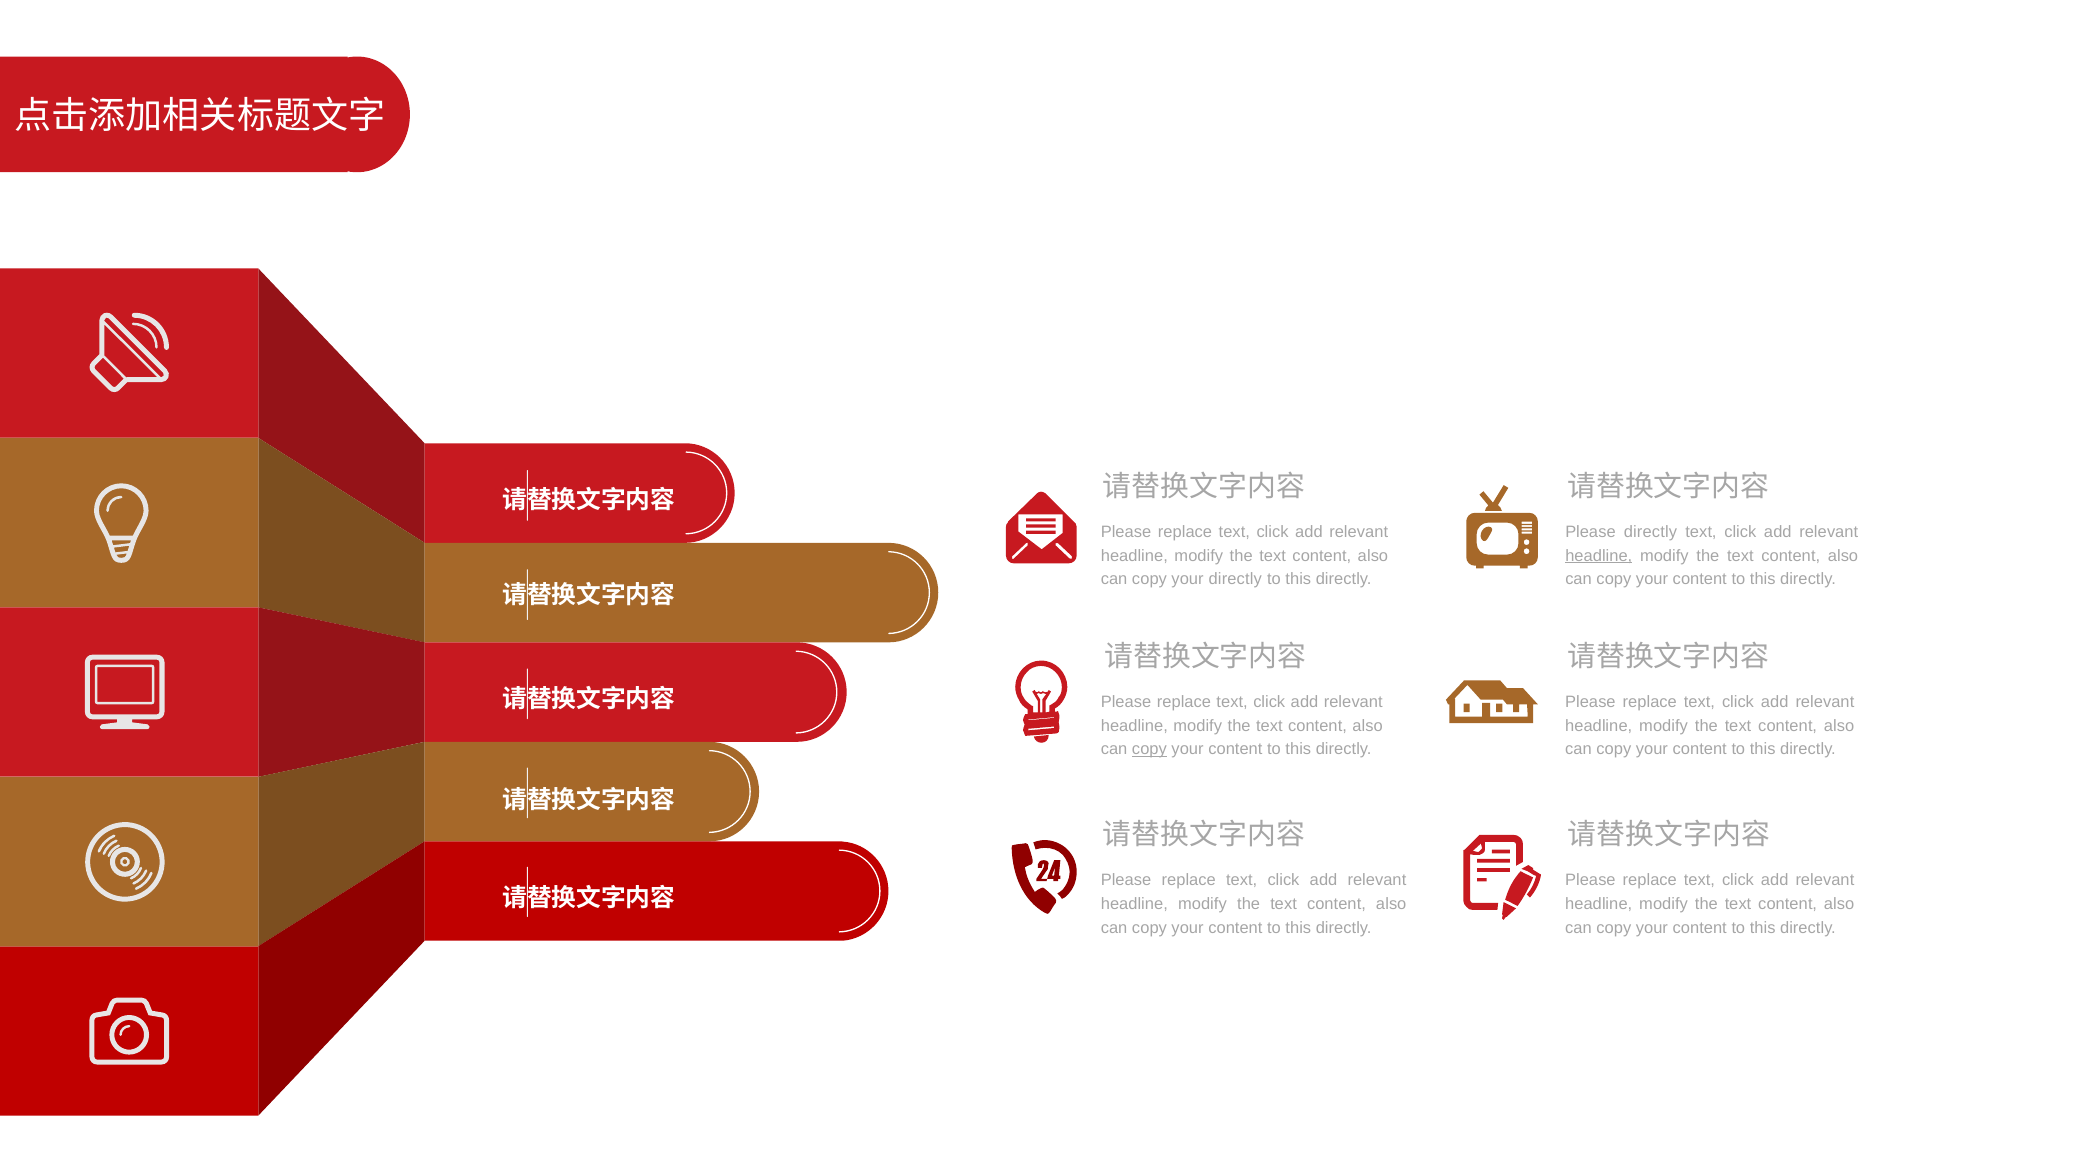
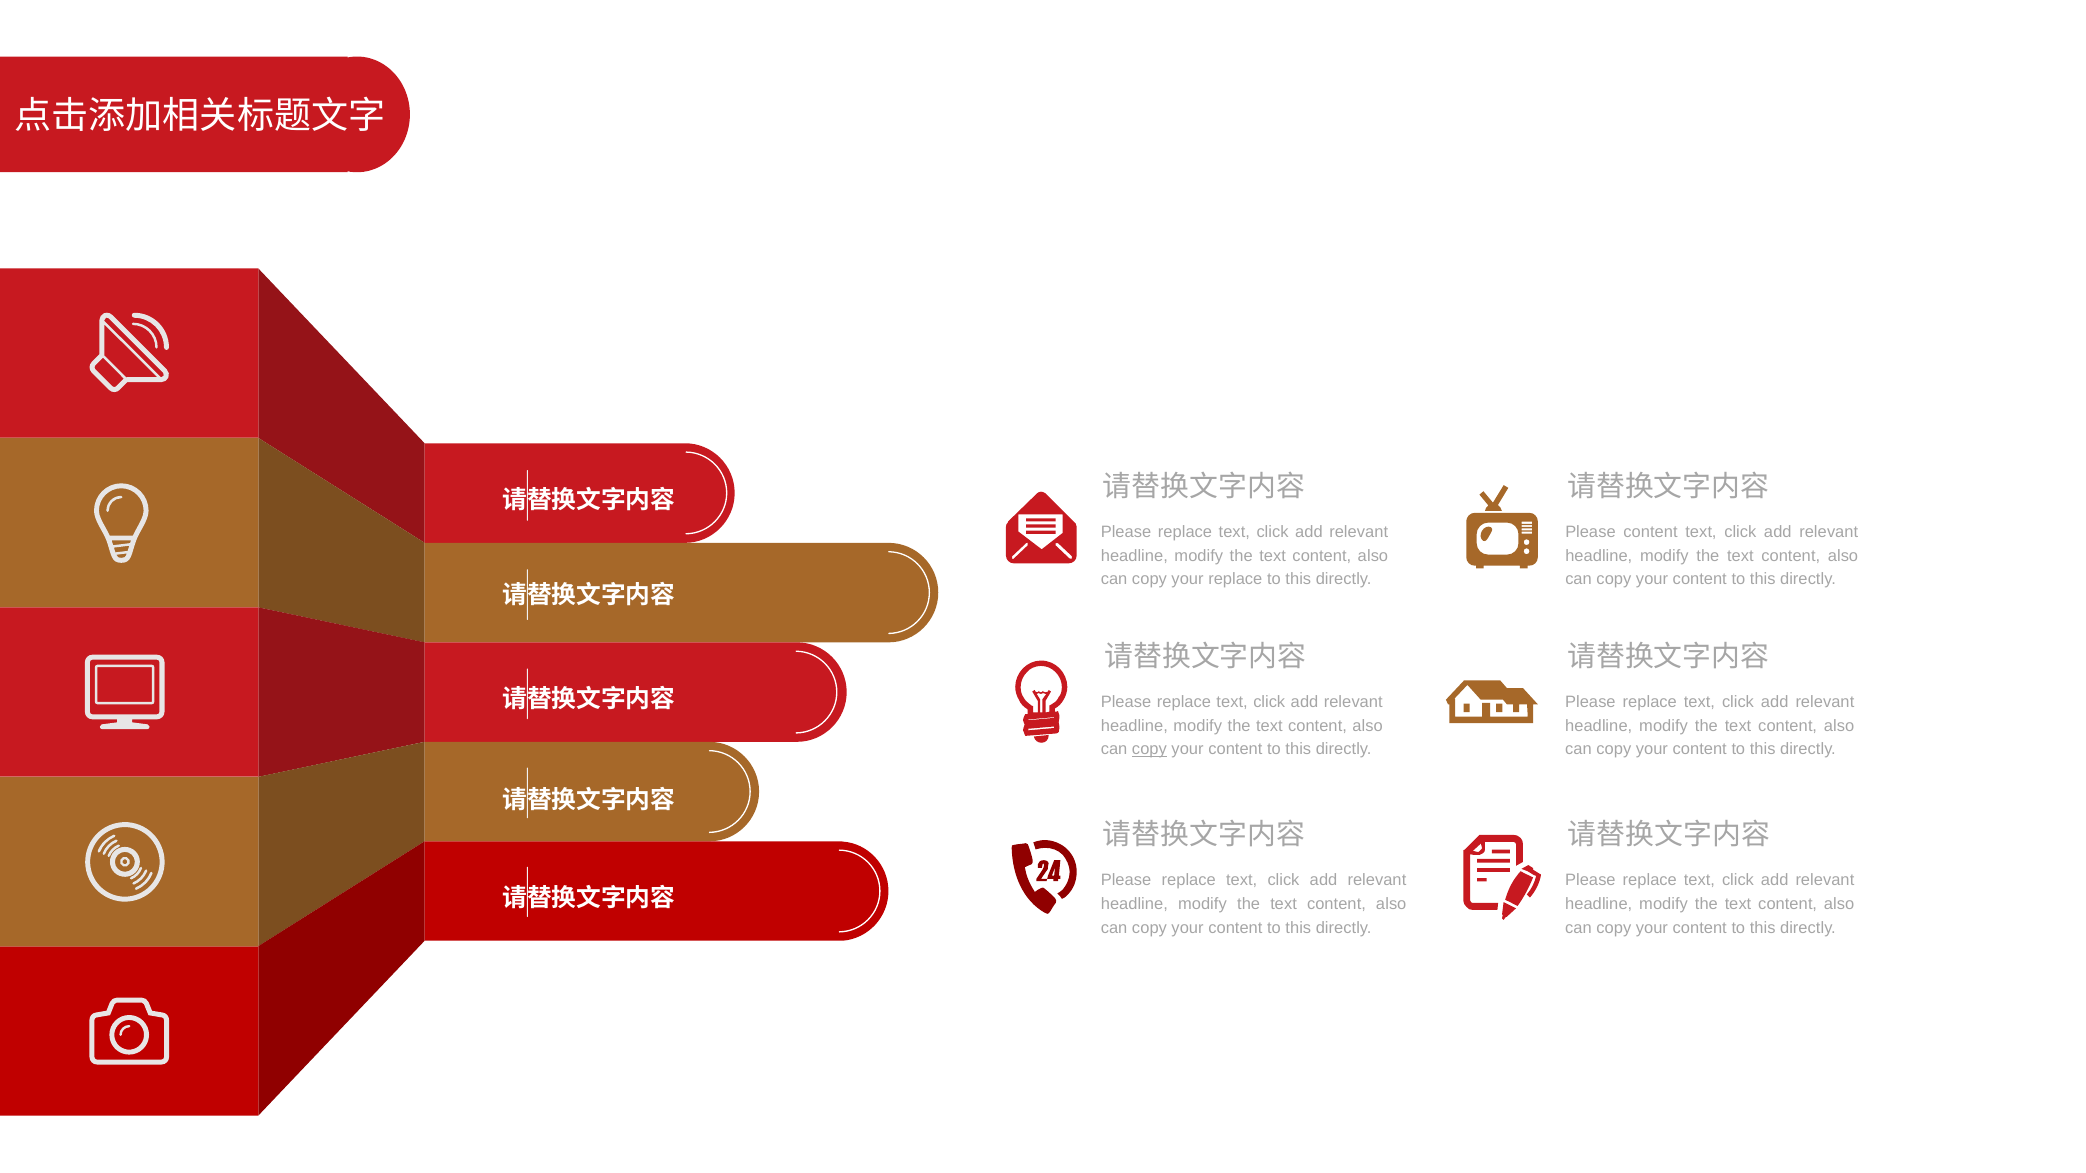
Please directly: directly -> content (1651, 532)
headline underline: present -> none (1599, 556)
your directly: directly -> replace (1235, 580)
